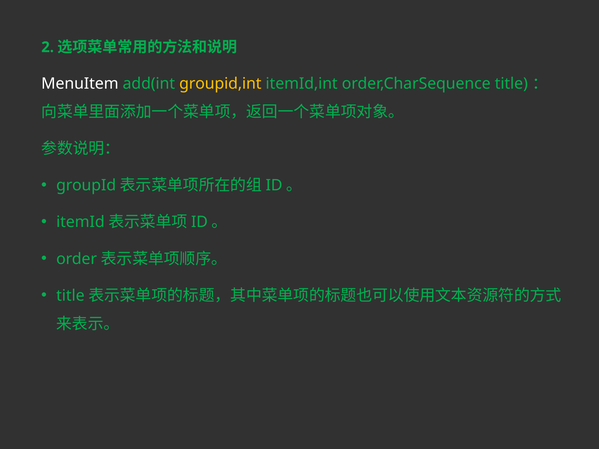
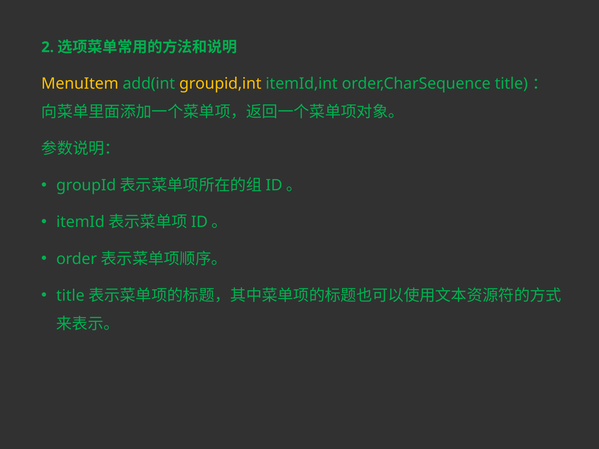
MenuItem colour: white -> yellow (80, 84)
